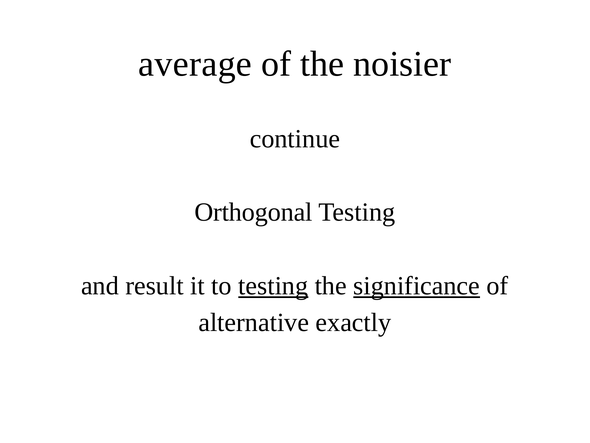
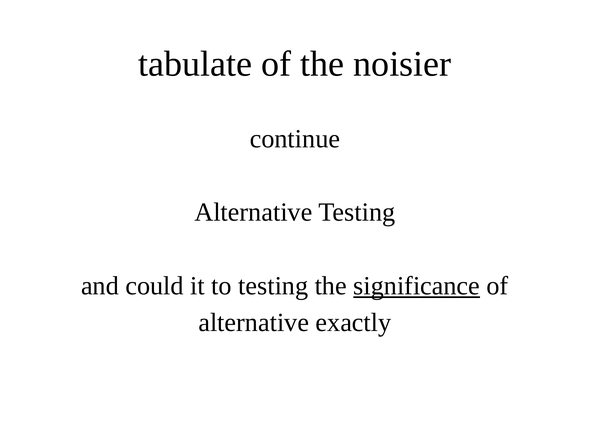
average: average -> tabulate (195, 64)
Orthogonal: Orthogonal -> Alternative (253, 212)
result: result -> could (155, 286)
testing underline: present -> none (273, 286)
